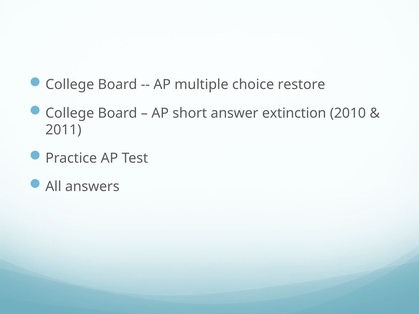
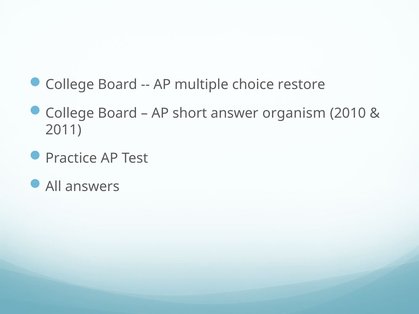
extinction: extinction -> organism (294, 113)
